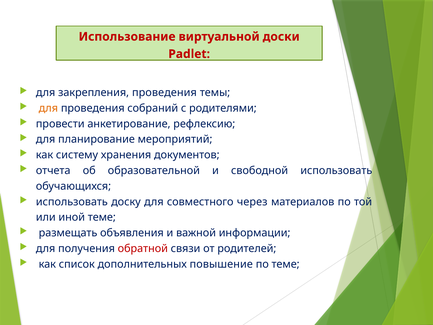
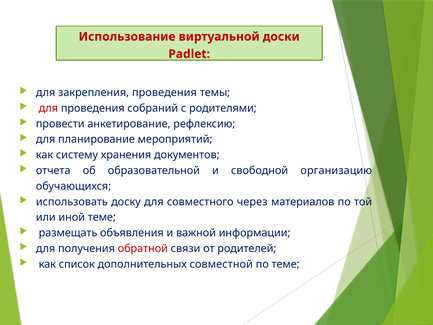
для colour: orange -> red (48, 108)
свободной использовать: использовать -> организацию (336, 170)
повышение: повышение -> совместной (221, 264)
